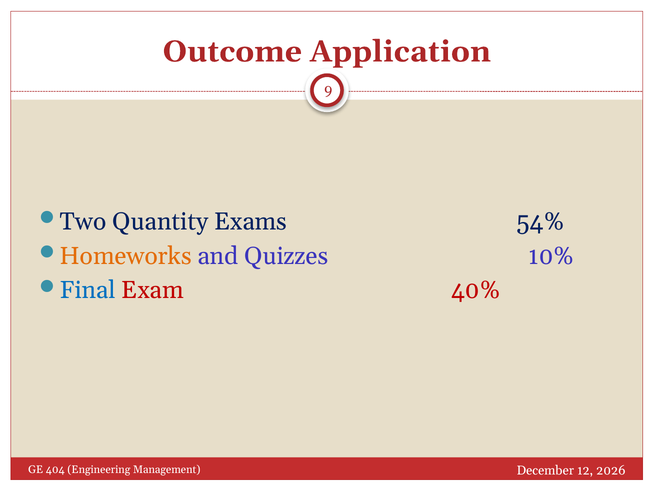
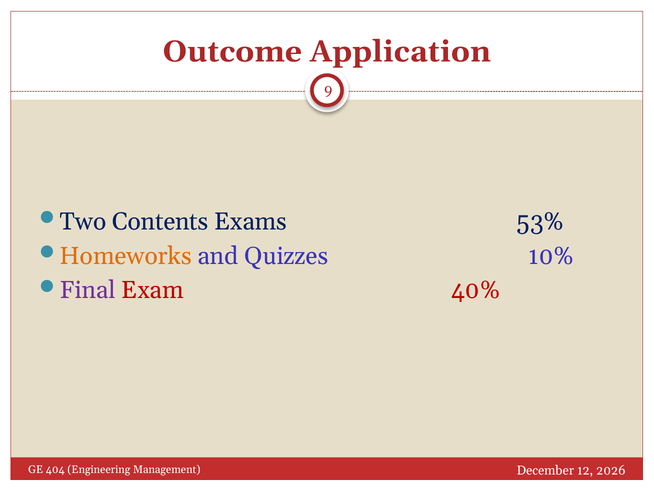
Quantity: Quantity -> Contents (160, 221)
54%: 54% -> 53% (540, 221)
Final colour: blue -> purple (88, 290)
